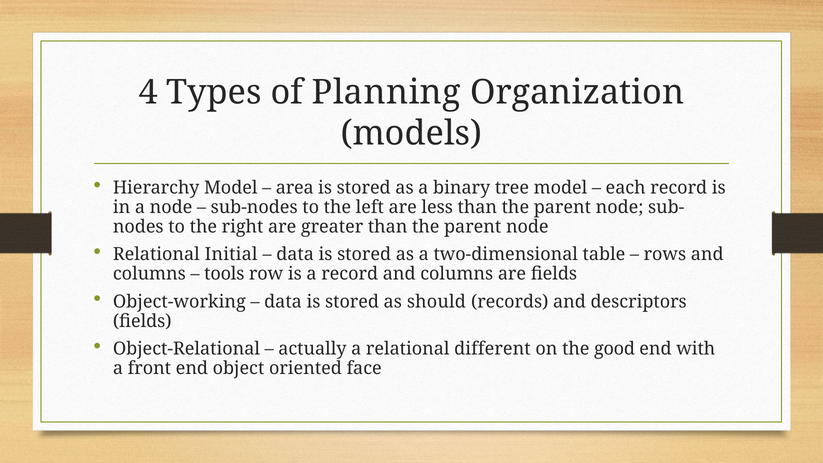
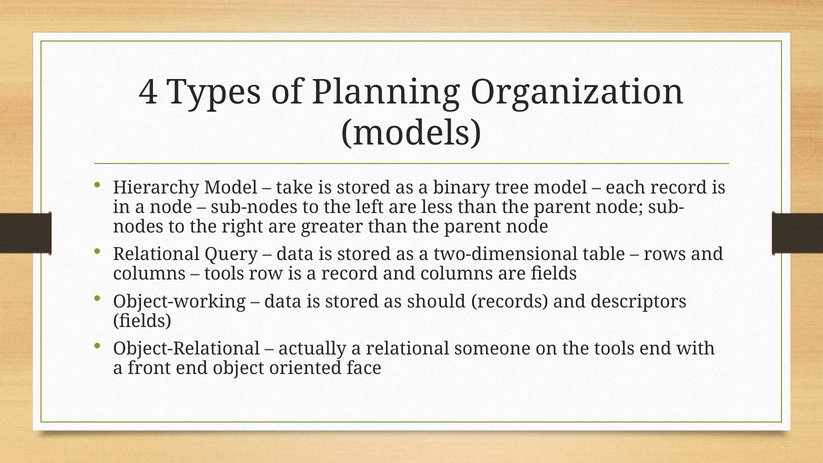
area: area -> take (295, 188)
Initial: Initial -> Query (231, 254)
different: different -> someone (493, 349)
the good: good -> tools (614, 349)
